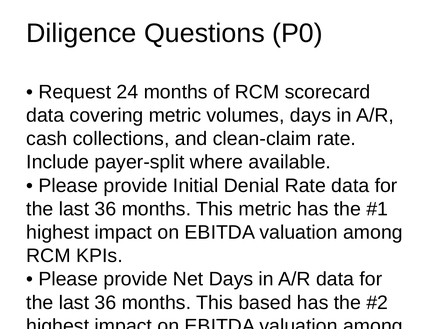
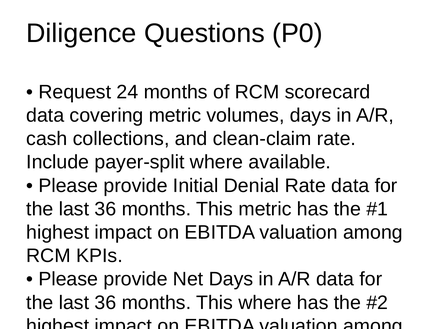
This based: based -> where (265, 303)
